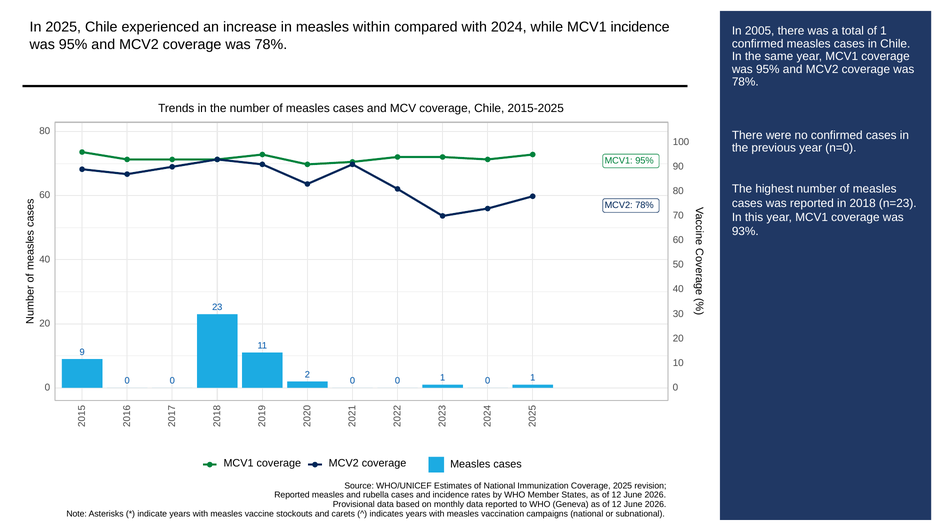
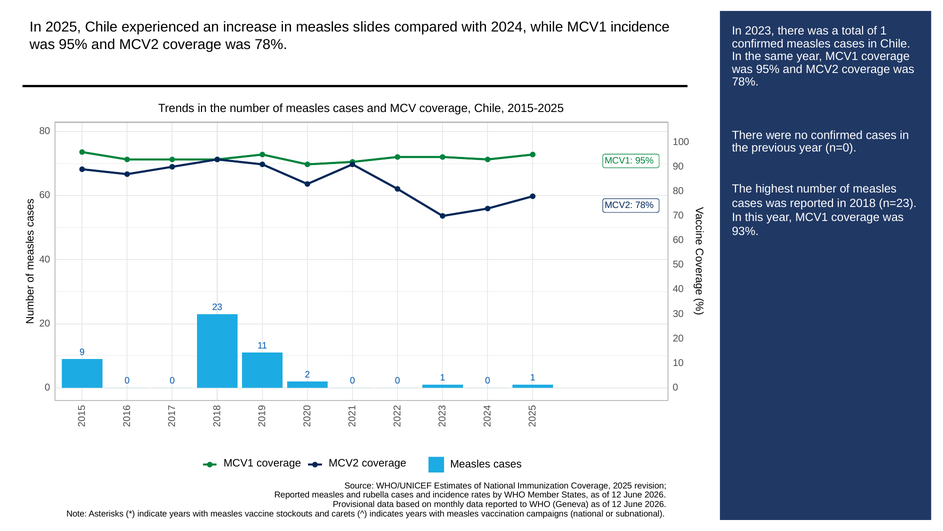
within: within -> slides (372, 27)
2005: 2005 -> 2023 (760, 31)
